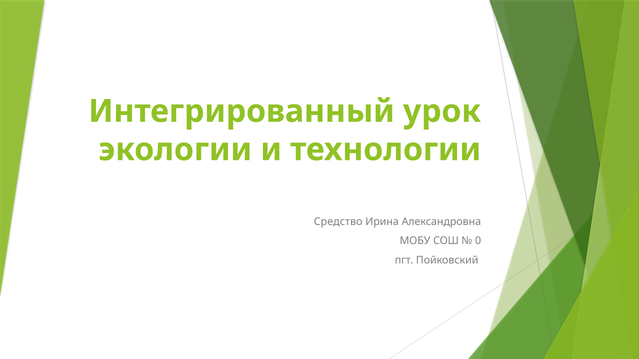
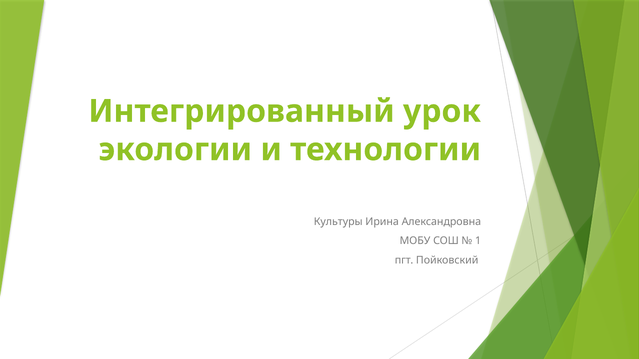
Средство: Средство -> Культуры (338, 222)
0: 0 -> 1 (478, 241)
